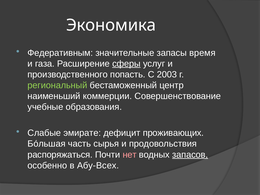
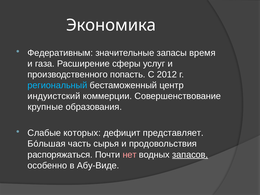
сферы underline: present -> none (126, 64)
2003: 2003 -> 2012 (167, 74)
региональный colour: light green -> light blue (57, 85)
наименьший: наименьший -> индуистский (54, 96)
учебные: учебные -> крупные (45, 107)
эмирате: эмирате -> которых (82, 133)
проживающих: проживающих -> представляет (173, 133)
Абу-Всех: Абу-Всех -> Абу-Виде (98, 165)
